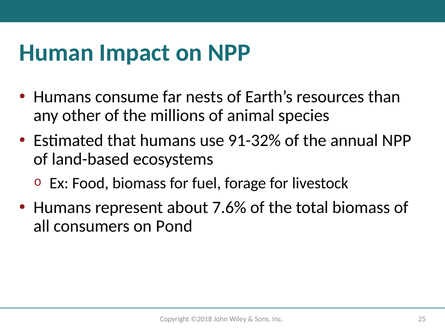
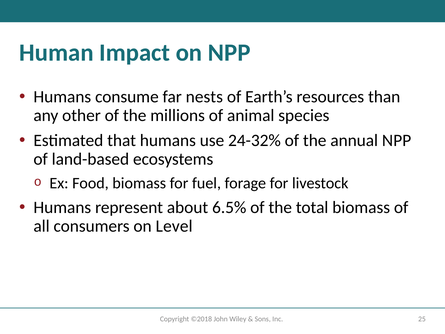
91-32%: 91-32% -> 24-32% (254, 140)
7.6%: 7.6% -> 6.5% (229, 207)
Pond: Pond -> Level (174, 226)
